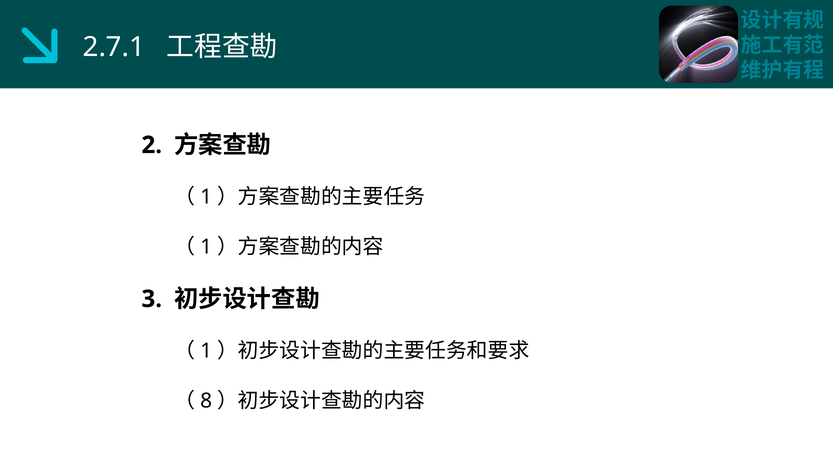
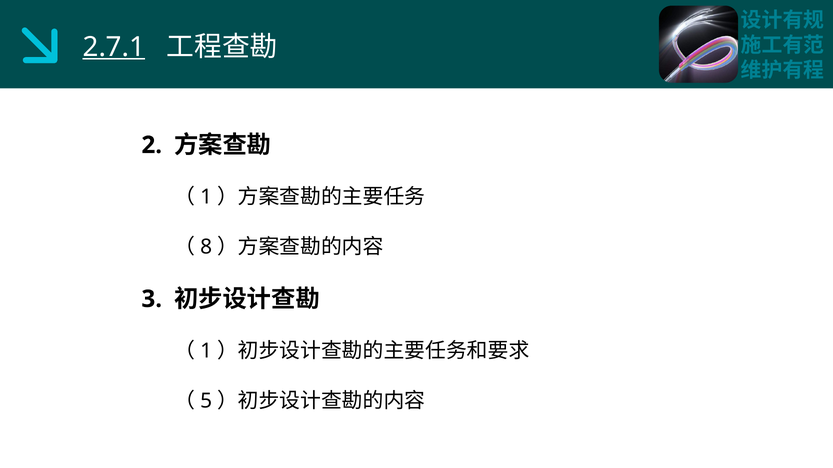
2.7.1 underline: none -> present (114, 47)
1: 1 -> 8 (206, 247)
8: 8 -> 5 (206, 401)
